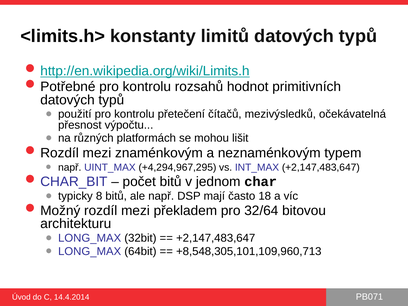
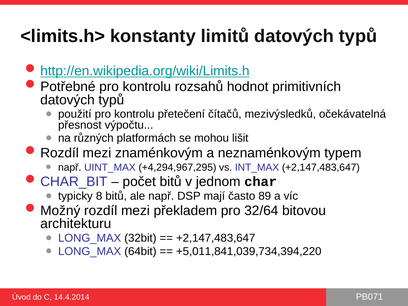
18: 18 -> 89 (265, 196)
+8,548,305,101,109,960,713: +8,548,305,101,109,960,713 -> +5,011,841,039,734,394,220 (249, 251)
